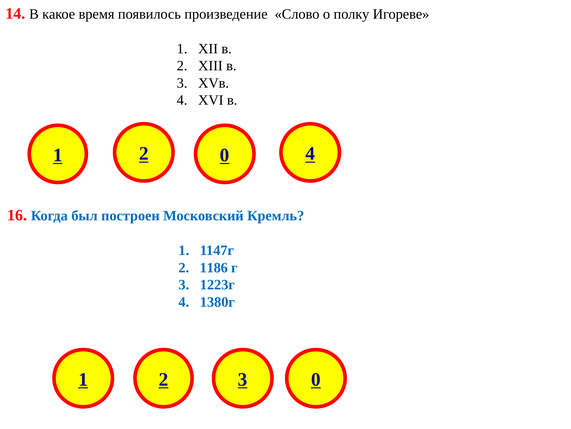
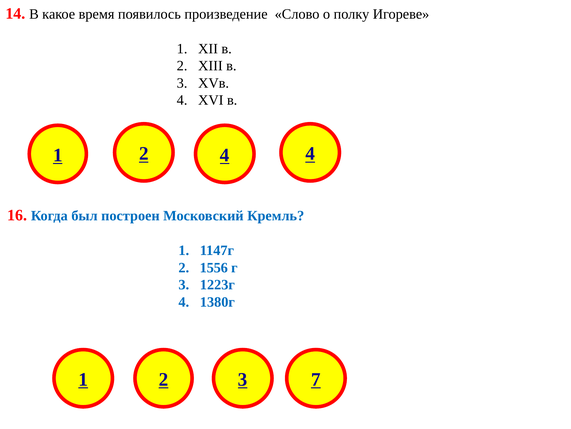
2 0: 0 -> 4 (225, 155)
1186: 1186 -> 1556 (214, 267)
3 0: 0 -> 7 (316, 379)
